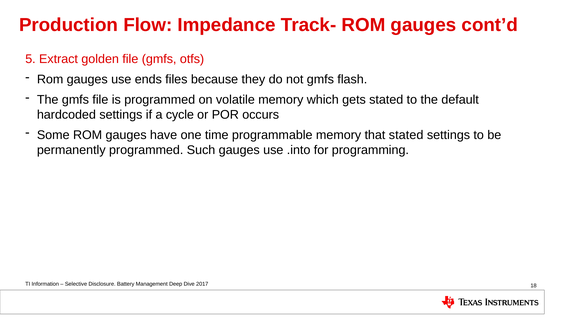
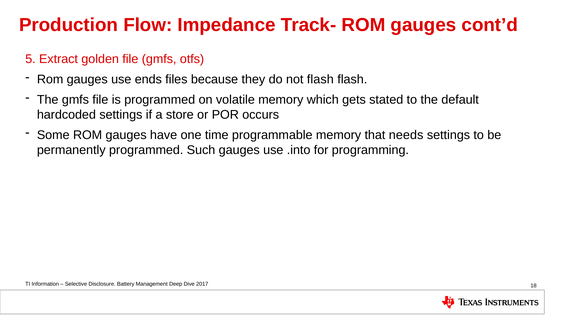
not gmfs: gmfs -> flash (320, 79)
cycle: cycle -> store (180, 115)
that stated: stated -> needs (406, 135)
